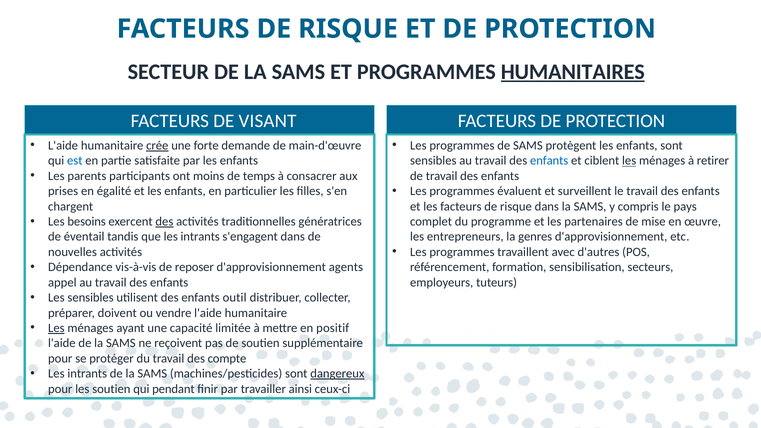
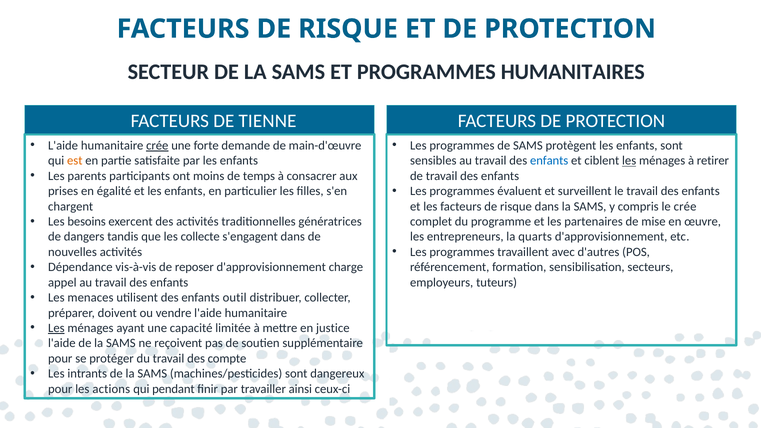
HUMANITAIRES underline: present -> none (573, 72)
VISANT: VISANT -> TIENNE (268, 121)
est colour: blue -> orange (75, 161)
le pays: pays -> crée (685, 206)
des underline: present -> none (164, 222)
éventail: éventail -> dangers (84, 237)
que les intrants: intrants -> collecte (200, 237)
genres: genres -> quarts (535, 237)
agents: agents -> charge (346, 267)
Les sensibles: sensibles -> menaces (91, 298)
positif: positif -> justice (333, 328)
dangereux underline: present -> none (337, 374)
les soutien: soutien -> actions (111, 389)
